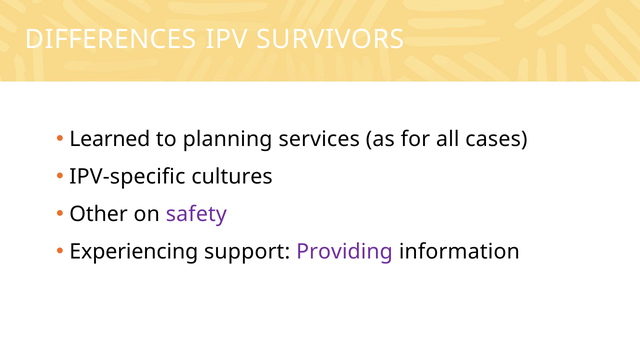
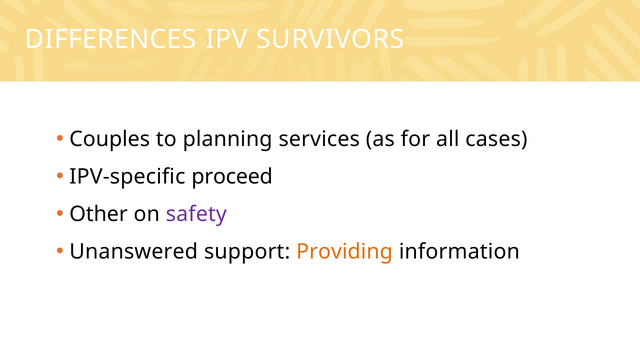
Learned: Learned -> Couples (110, 139)
cultures: cultures -> proceed (232, 177)
Experiencing: Experiencing -> Unanswered (134, 252)
Providing colour: purple -> orange (345, 252)
